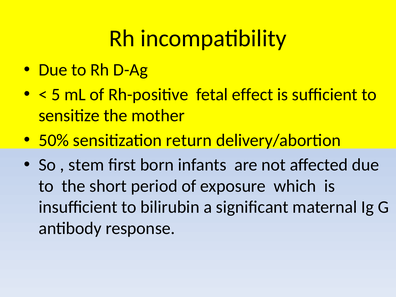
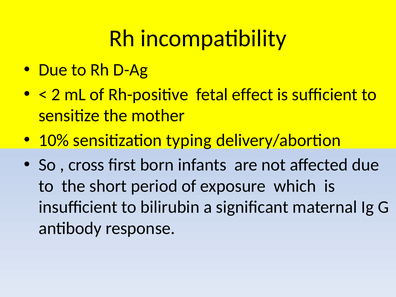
5: 5 -> 2 (56, 95)
50%: 50% -> 10% (54, 140)
return: return -> typing (189, 140)
stem: stem -> cross (86, 165)
